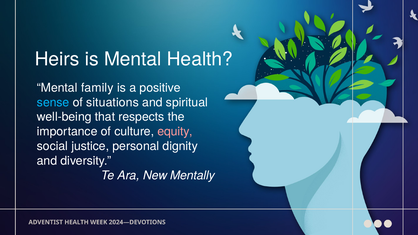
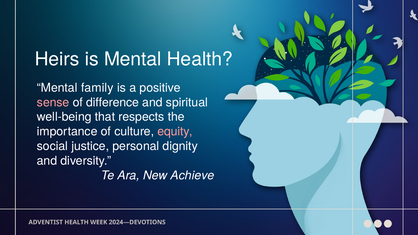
sense colour: light blue -> pink (53, 102)
situations: situations -> difference (113, 102)
Mentally: Mentally -> Achieve (192, 176)
